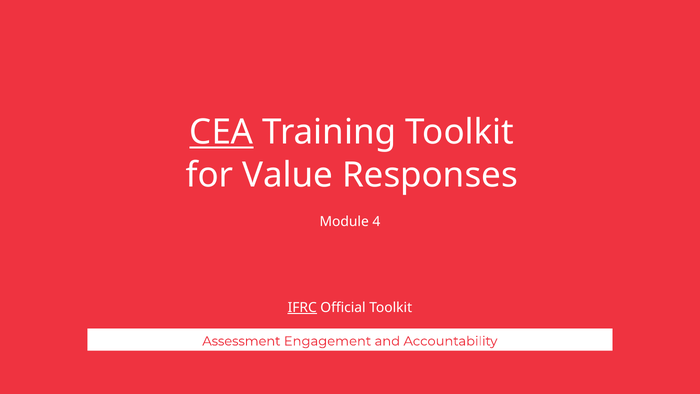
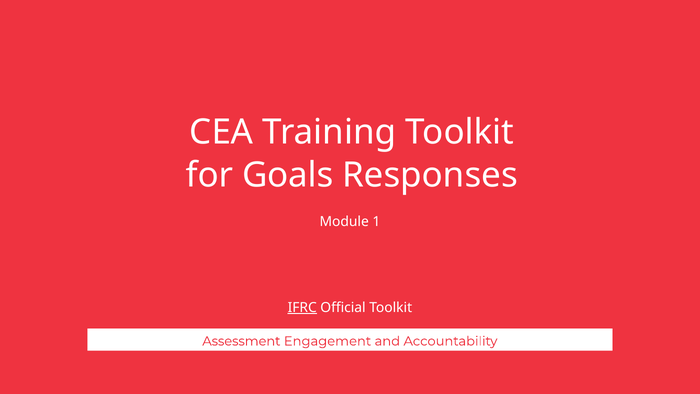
CEA underline: present -> none (221, 132)
Value: Value -> Goals (288, 175)
4: 4 -> 1 (376, 222)
